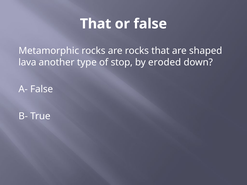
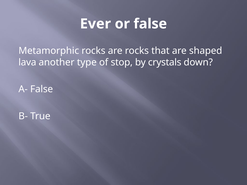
That: That -> Ever (95, 24)
eroded: eroded -> crystals (165, 62)
